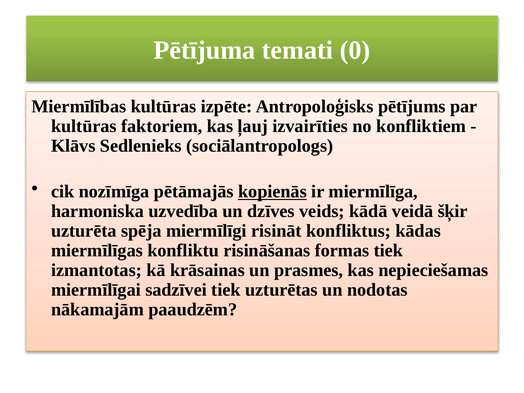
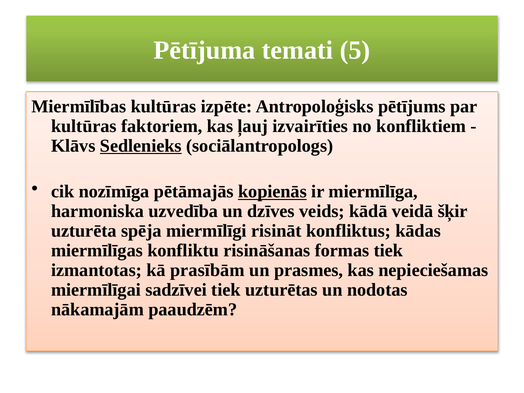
0: 0 -> 5 (355, 50)
Sedlenieks underline: none -> present (141, 146)
krāsainas: krāsainas -> prasībām (207, 270)
